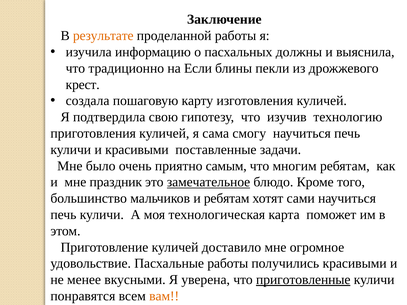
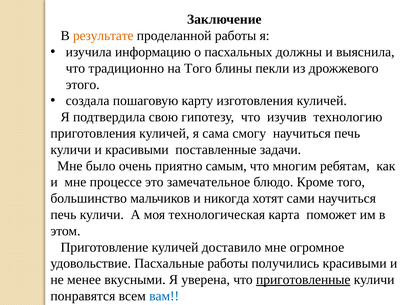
на Если: Если -> Того (198, 68)
крест: крест -> этого (83, 85)
праздник: праздник -> процессе (116, 182)
замечательное underline: present -> none (208, 182)
и ребятам: ребятам -> никогда (227, 199)
вам colour: orange -> blue (164, 296)
